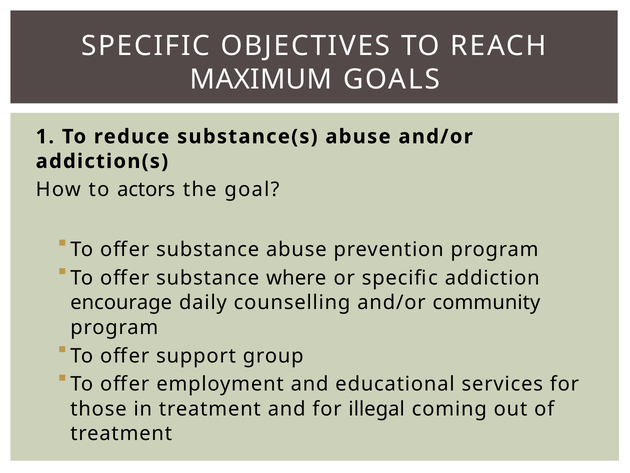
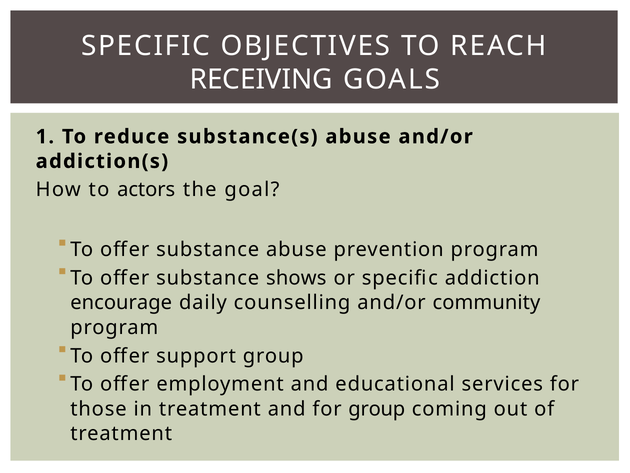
MAXIMUM: MAXIMUM -> RECEIVING (261, 80)
where: where -> shows (296, 278)
for illegal: illegal -> group (377, 409)
